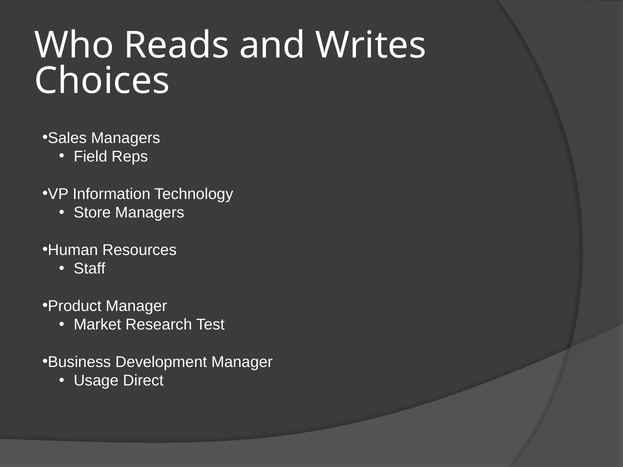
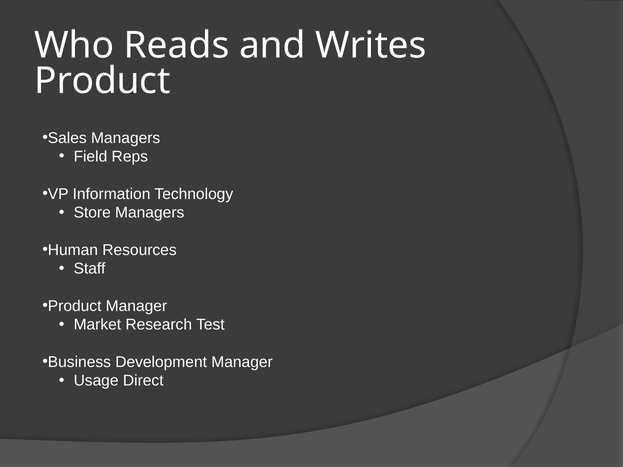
Choices: Choices -> Product (102, 81)
